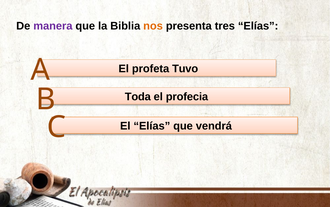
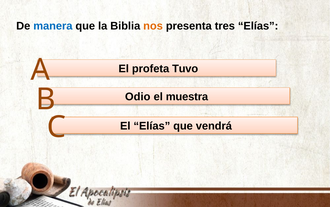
manera colour: purple -> blue (53, 26)
Toda: Toda -> Odio (138, 96)
profecia: profecia -> muestra (187, 96)
